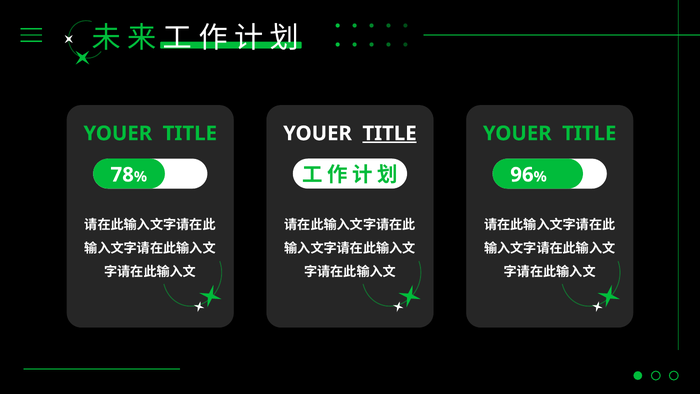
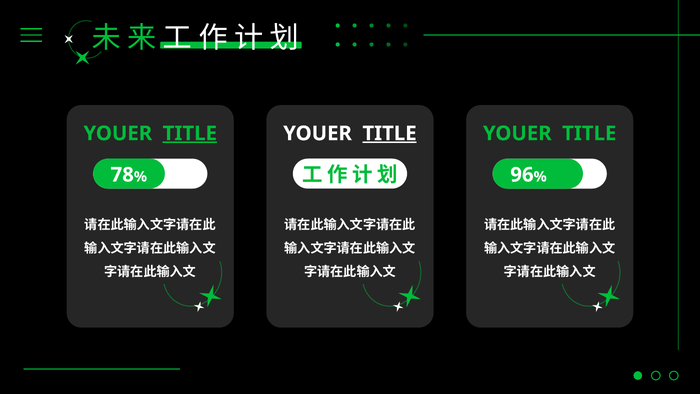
TITLE underline: none -> present (190, 133)
